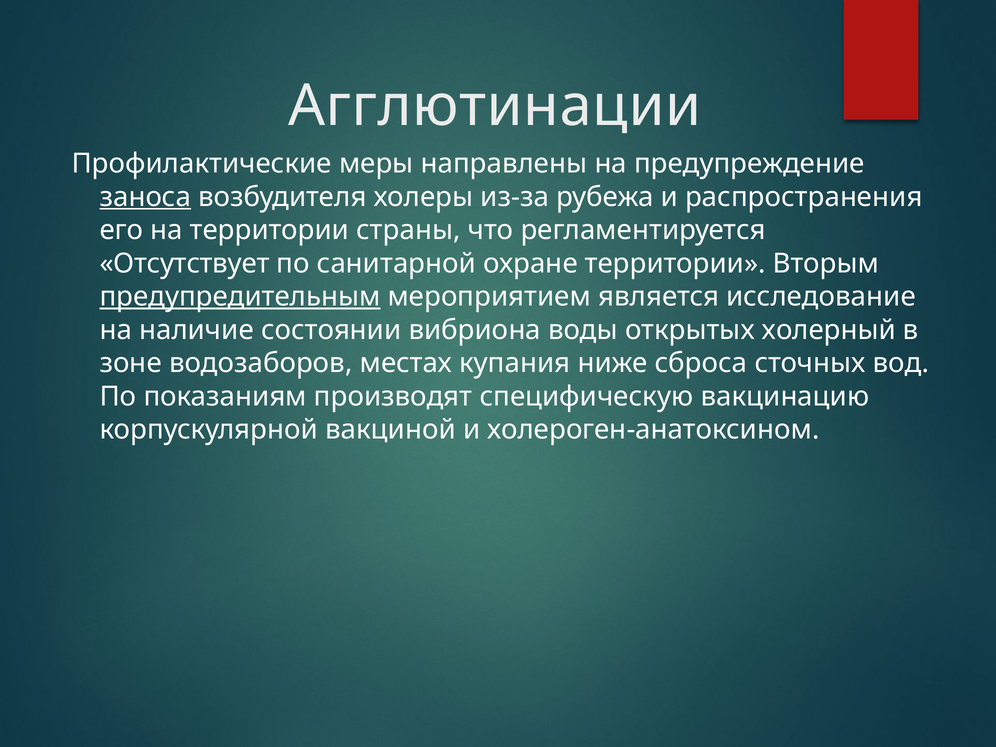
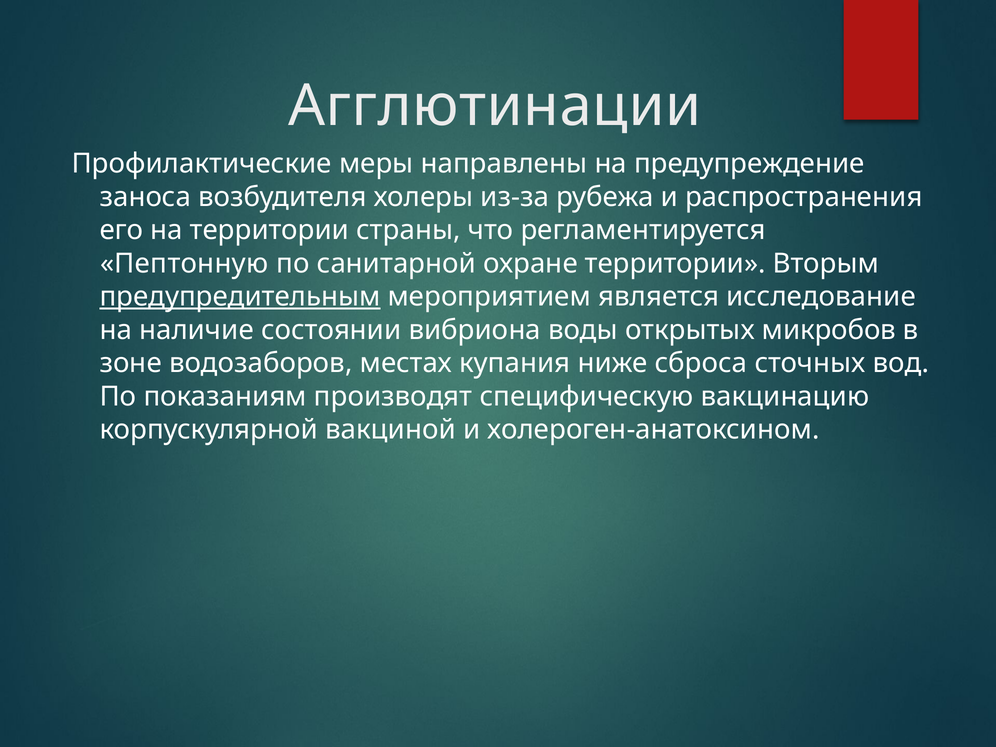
заноса underline: present -> none (145, 197)
Отсутствует: Отсутствует -> Пептонную (184, 263)
холерный: холерный -> микробов (829, 330)
